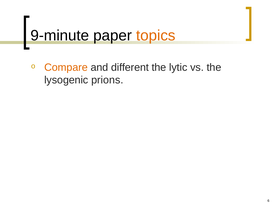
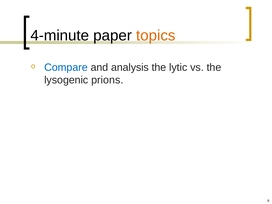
9-minute: 9-minute -> 4-minute (60, 36)
Compare colour: orange -> blue (66, 67)
different: different -> analysis (130, 67)
